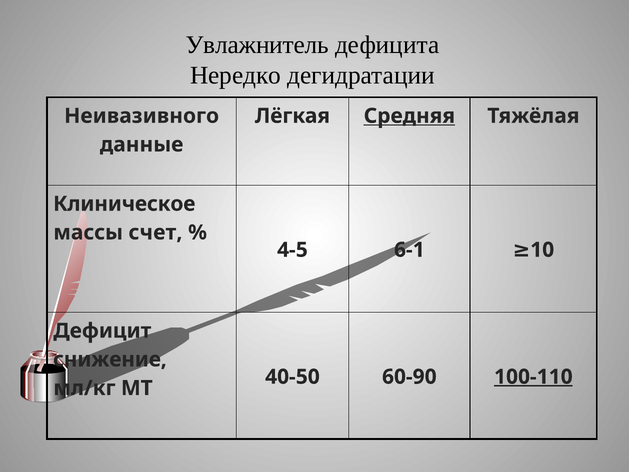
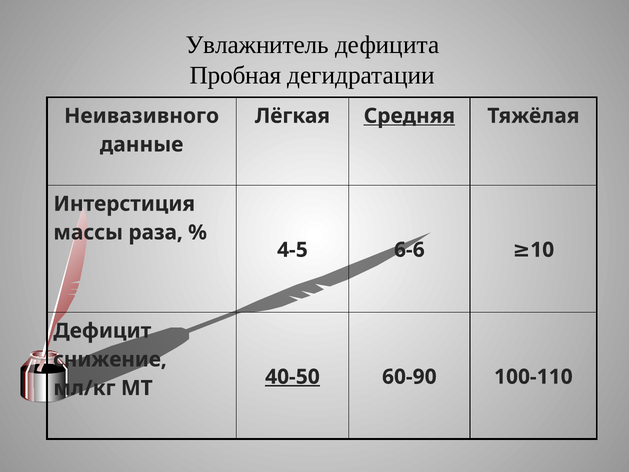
Нередко: Нередко -> Пробная (236, 75)
Клиническое: Клиническое -> Интерстиция (124, 204)
счет: счет -> раза (156, 232)
6-1: 6-1 -> 6-6 (409, 250)
40-50 underline: none -> present (292, 377)
100-110 underline: present -> none (533, 377)
